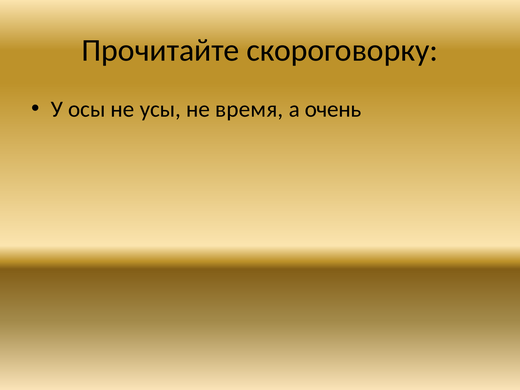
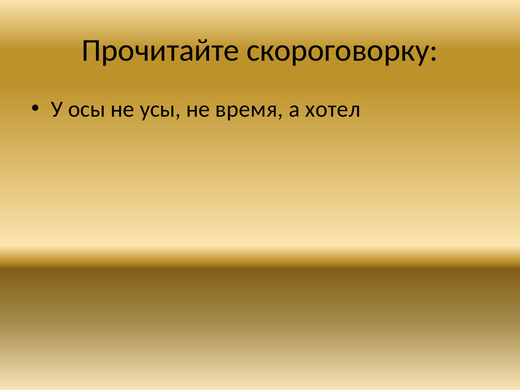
очень: очень -> хотел (333, 109)
